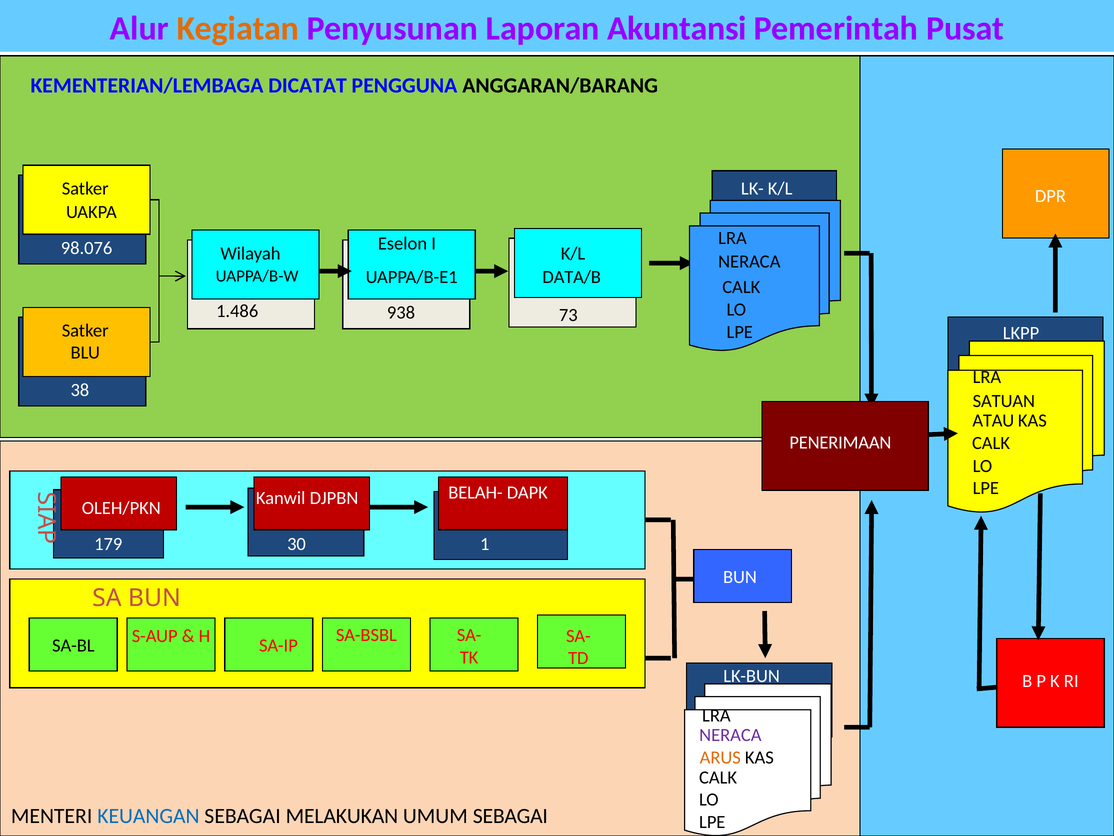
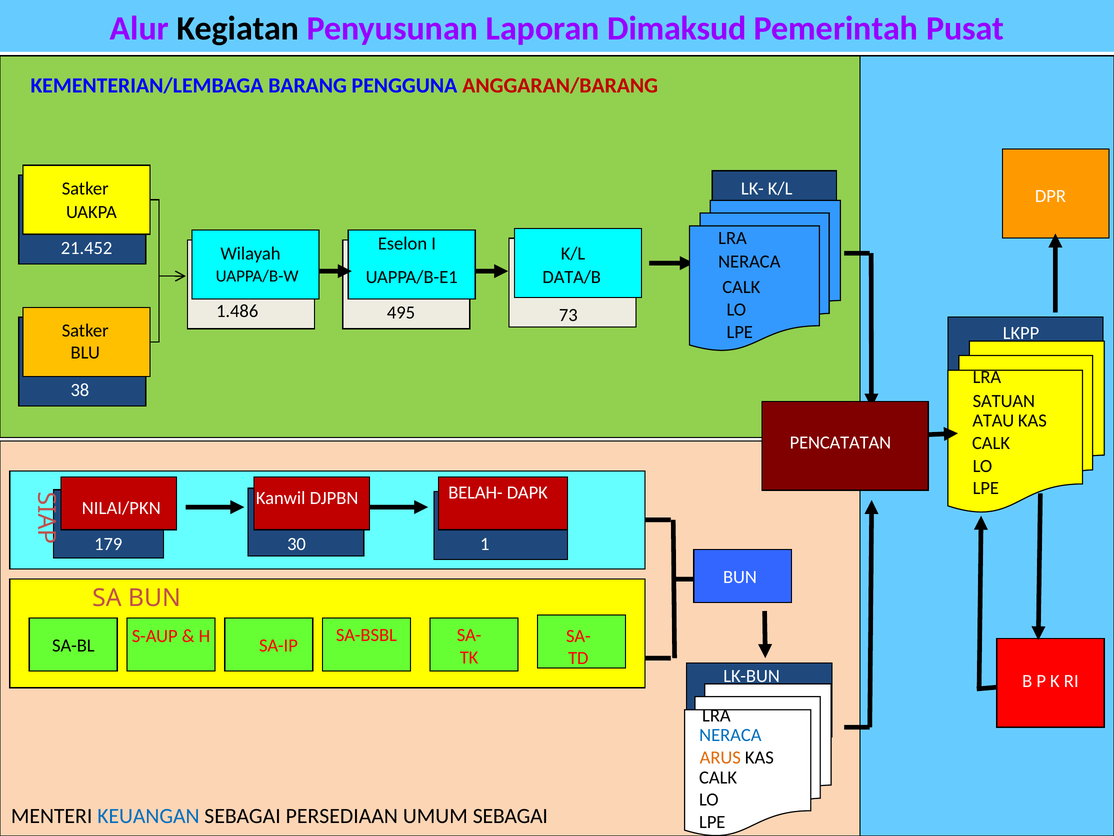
Kegiatan colour: orange -> black (238, 28)
Akuntansi: Akuntansi -> Dimaksud (677, 28)
DICATAT: DICATAT -> BARANG (308, 86)
ANGGARAN/BARANG colour: black -> red (560, 86)
98.076: 98.076 -> 21.452 (87, 248)
938: 938 -> 495 (401, 313)
PENERIMAAN: PENERIMAAN -> PENCATATAN (840, 442)
OLEH/PKN: OLEH/PKN -> NILAI/PKN (121, 508)
NERACA colour: purple -> blue (730, 735)
MELAKUKAN: MELAKUKAN -> PERSEDIAAN (342, 815)
